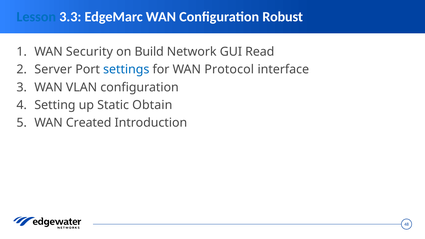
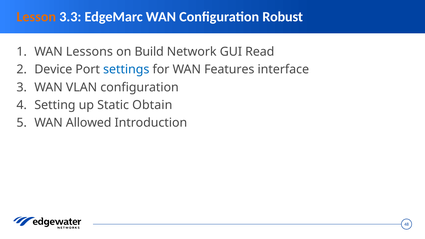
Lesson colour: blue -> orange (36, 17)
Security: Security -> Lessons (89, 52)
Server: Server -> Device (53, 69)
Protocol: Protocol -> Features (229, 69)
Created: Created -> Allowed (89, 123)
